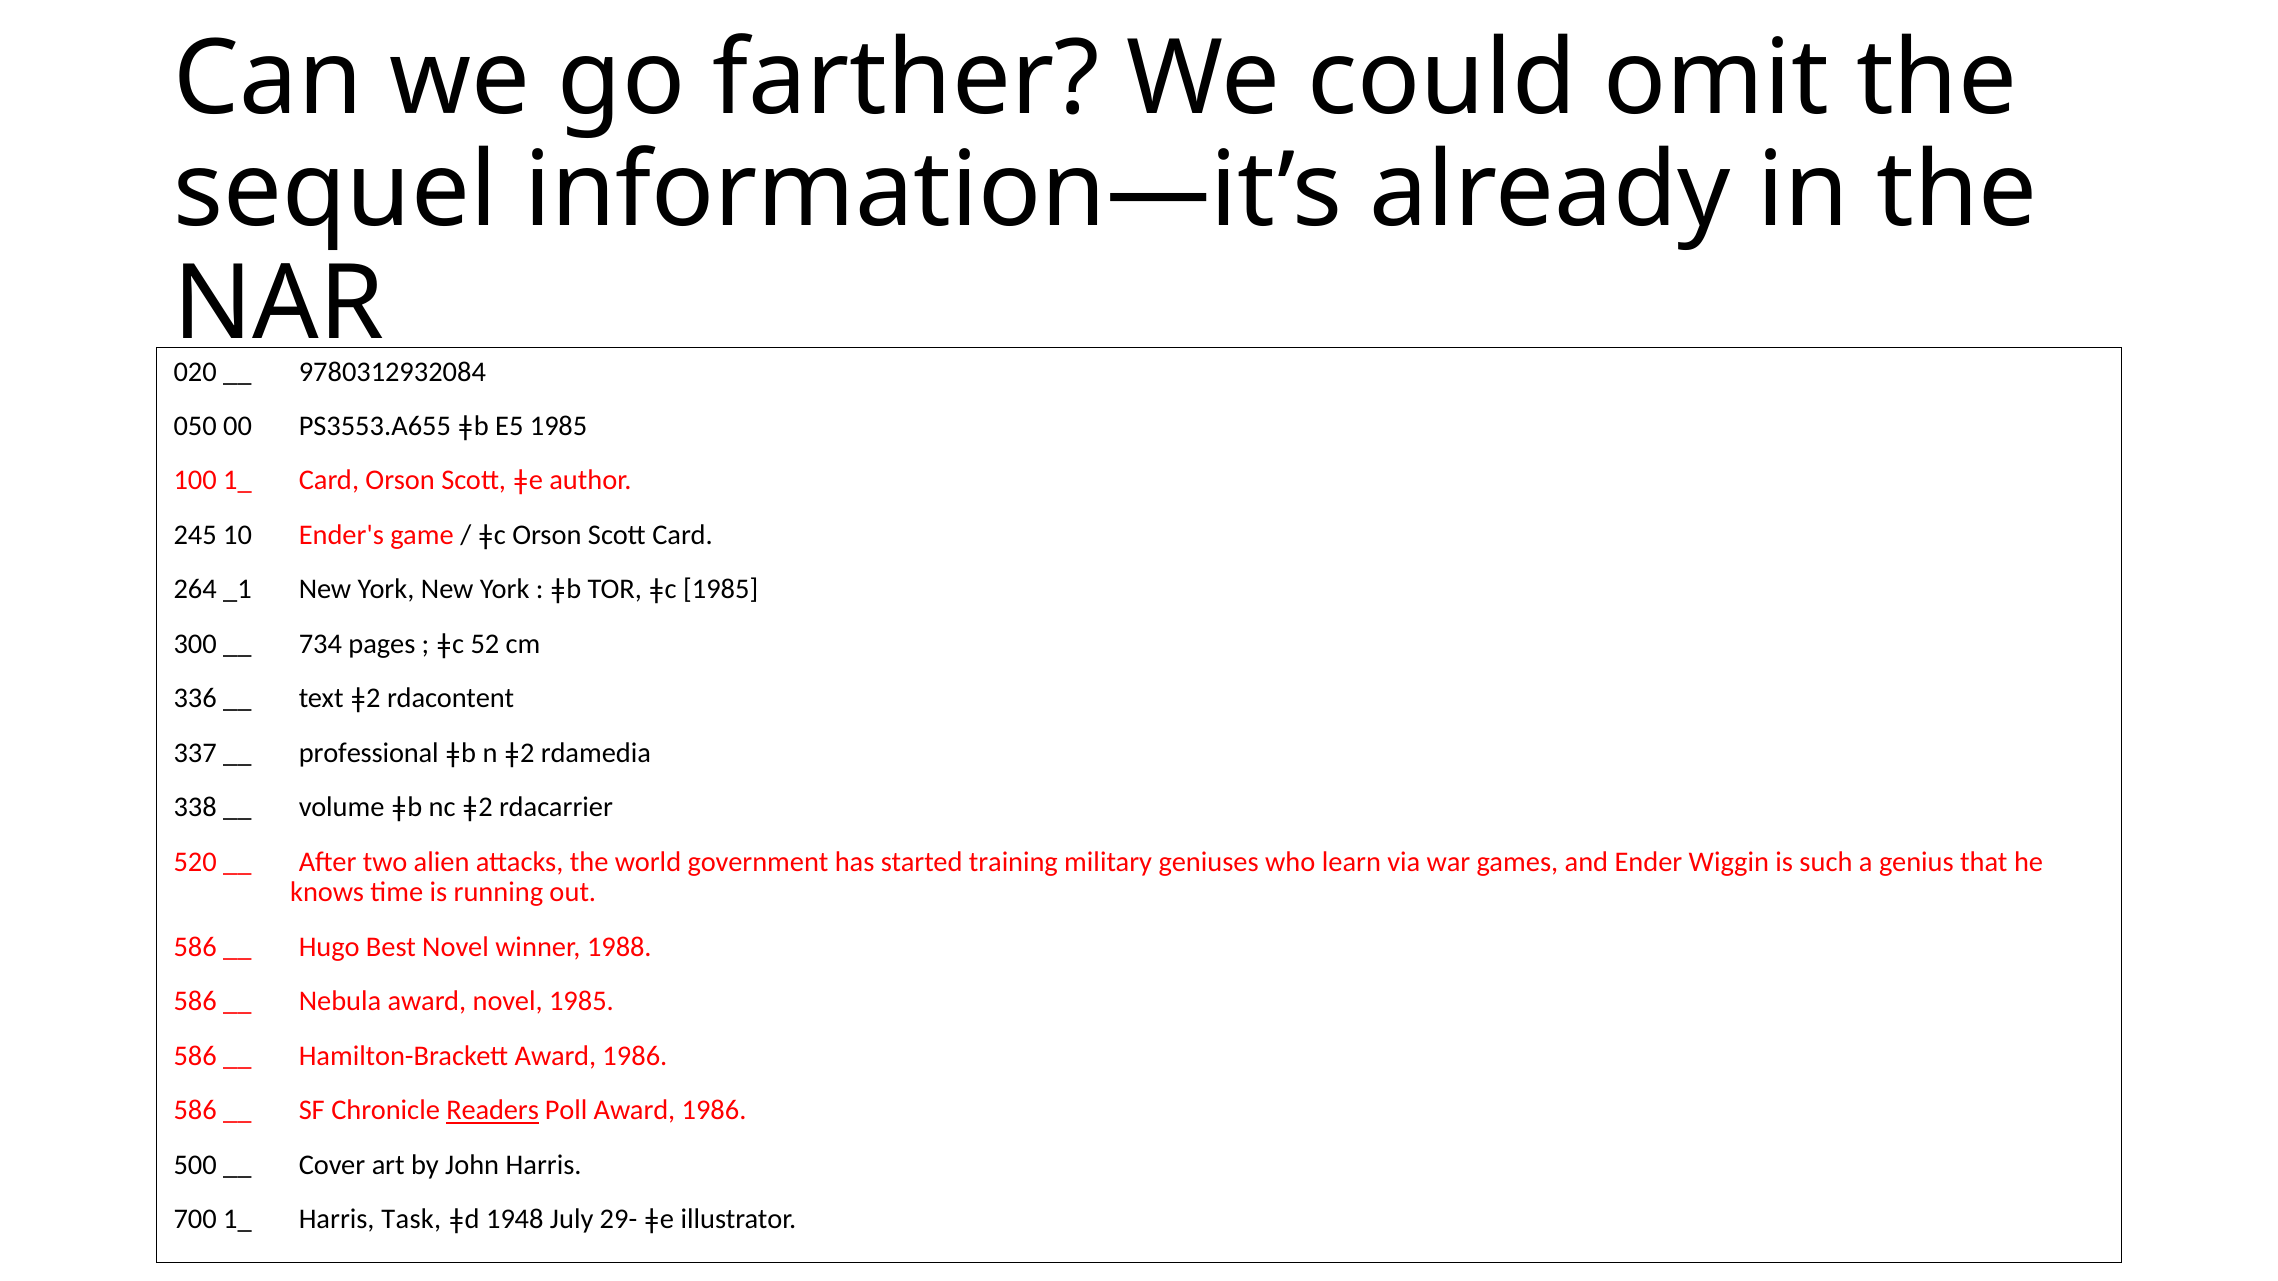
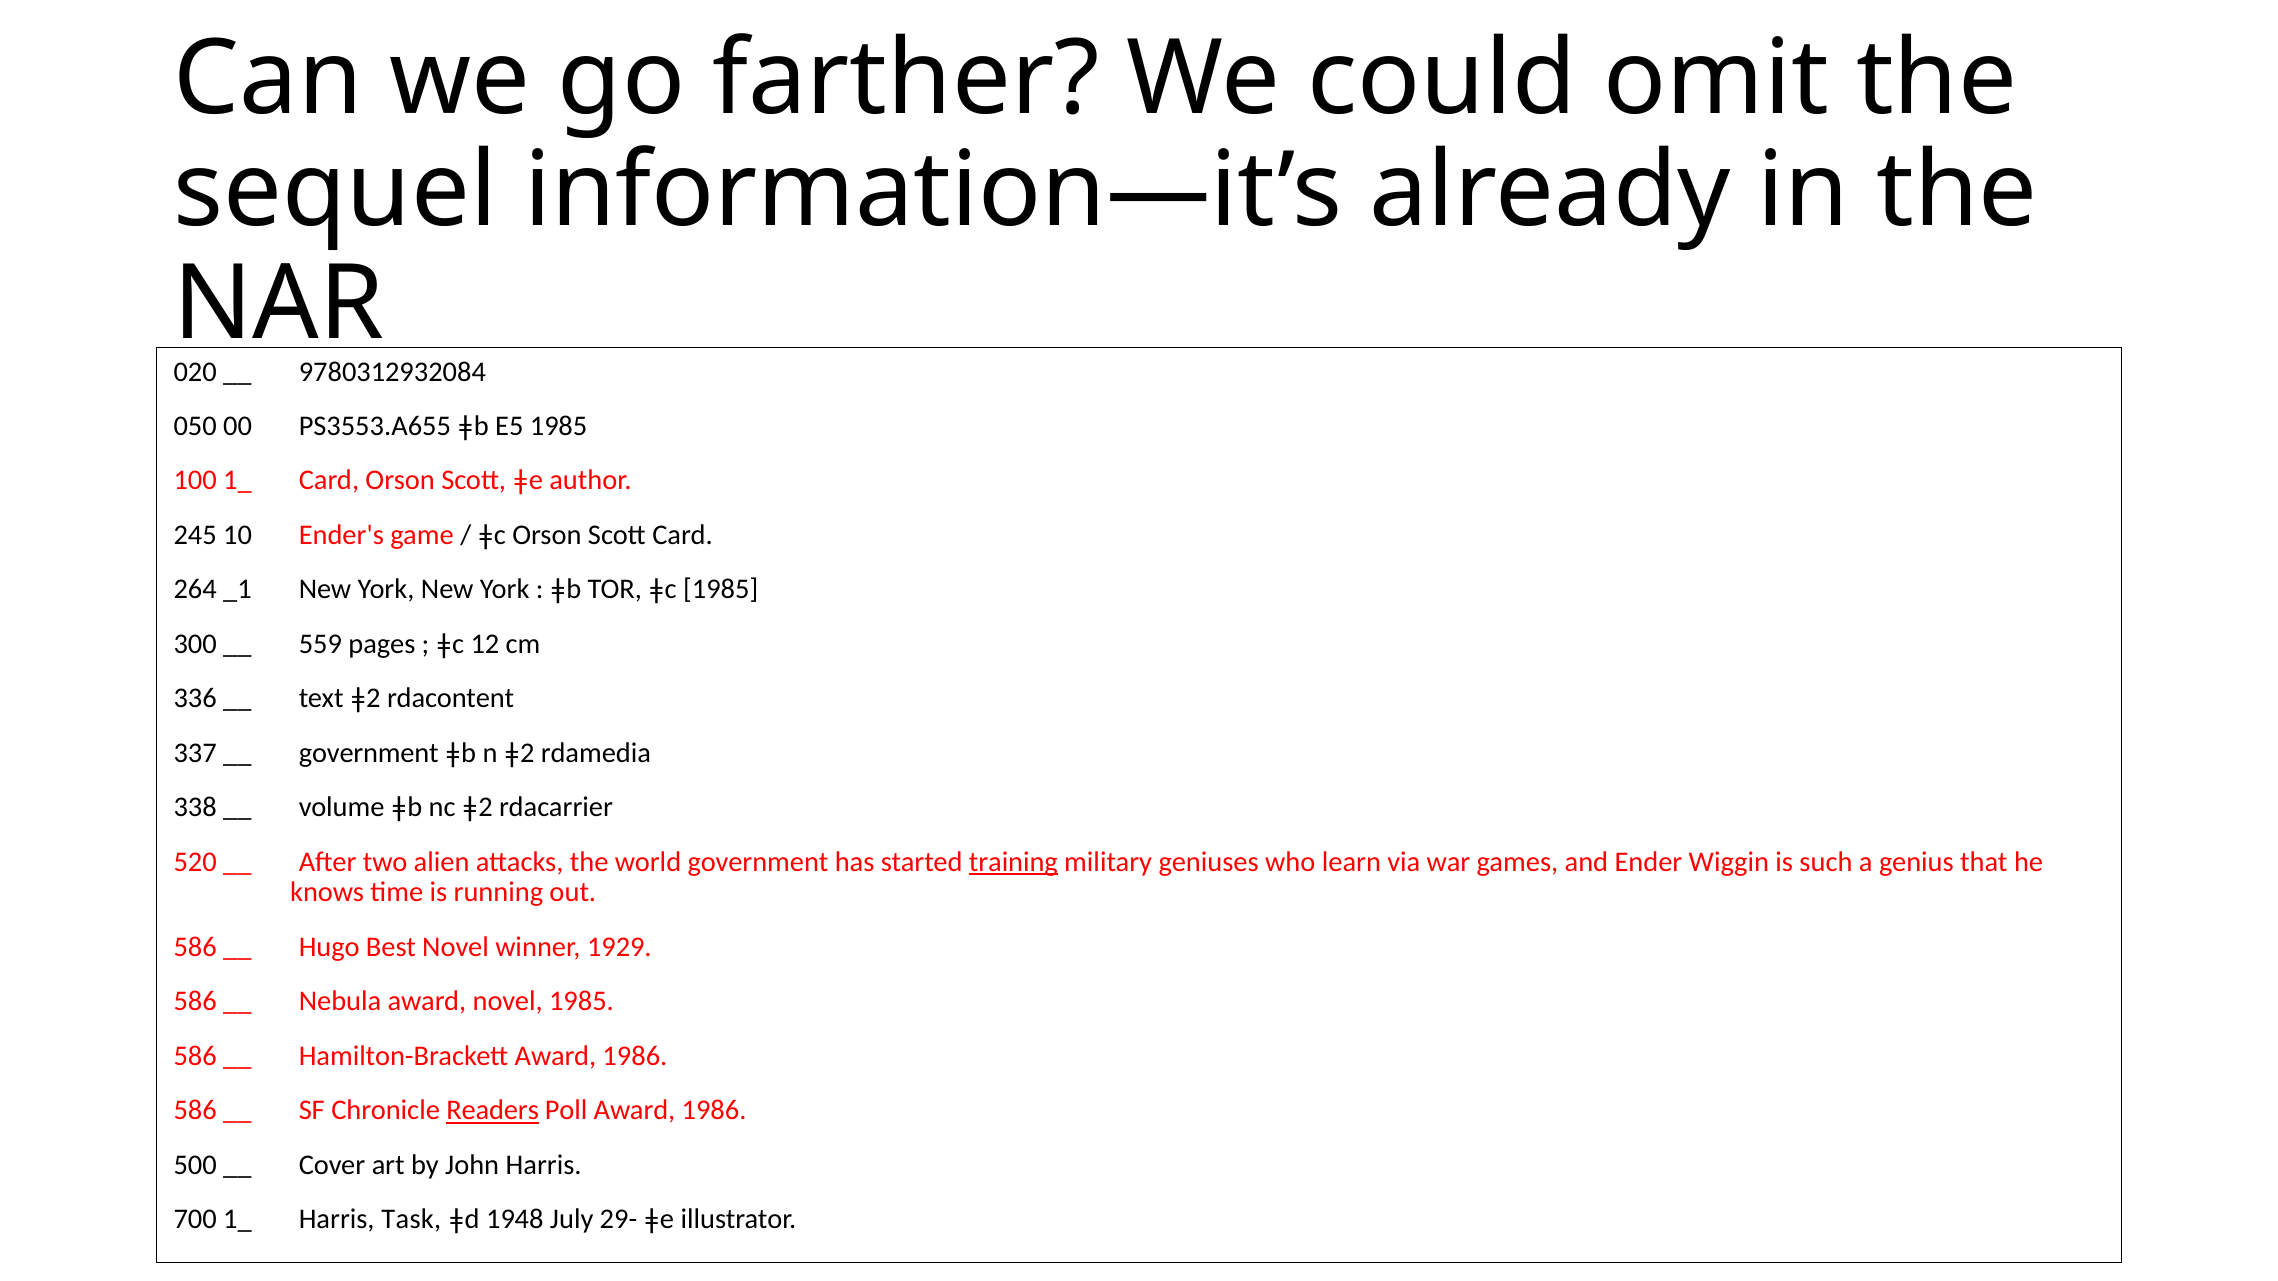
734: 734 -> 559 (320, 644)
52: 52 -> 12 (485, 644)
professional: professional -> government (369, 753)
training underline: none -> present (1013, 862)
1988: 1988 -> 1929 (619, 947)
